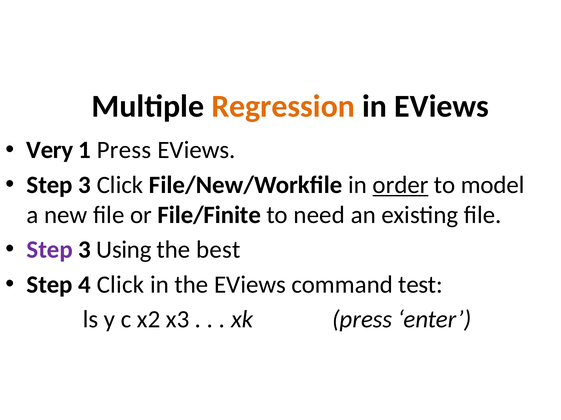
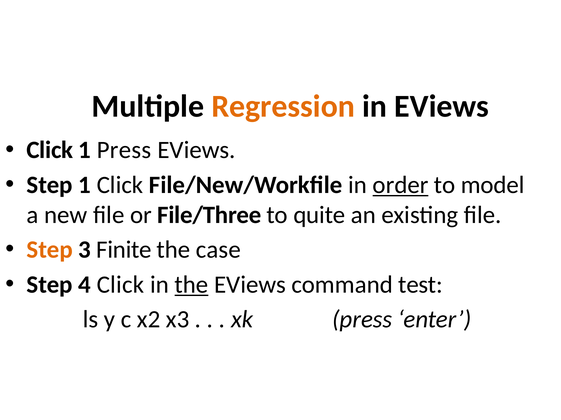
Very: Very -> Click (50, 150)
3: 3 -> 1 (85, 185)
File/Finite: File/Finite -> File/Three (209, 215)
need: need -> quite (319, 215)
Step colour: purple -> orange (50, 250)
Using: Using -> Finite (124, 250)
best: best -> case (218, 250)
the underline: none -> present (191, 285)
